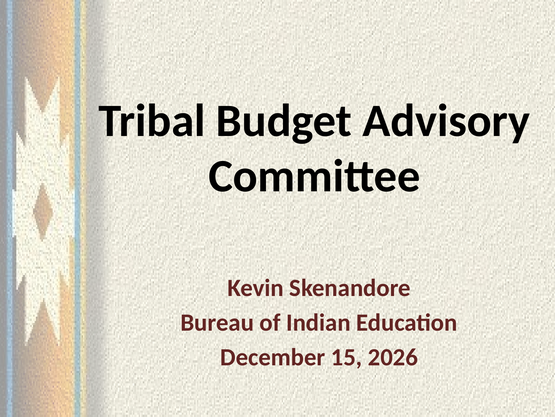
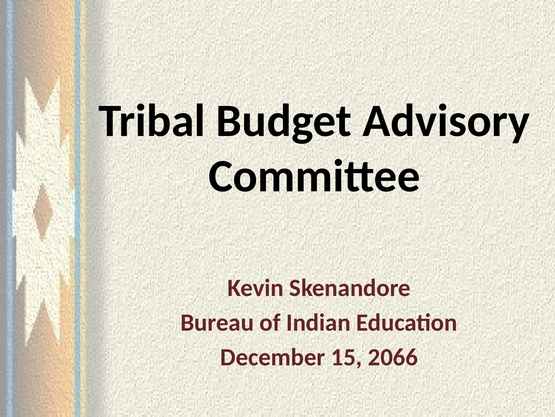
2026: 2026 -> 2066 (393, 357)
